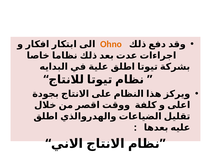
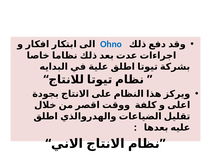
Ohno colour: orange -> blue (111, 44)
